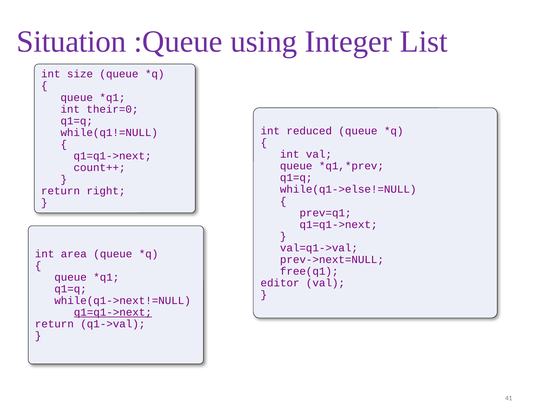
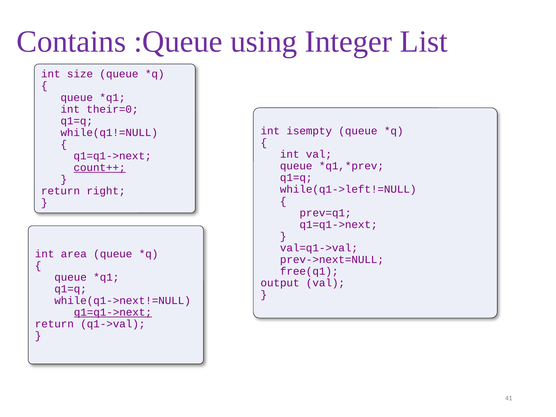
Situation: Situation -> Contains (71, 42)
reduced: reduced -> isempty (309, 131)
count++ underline: none -> present (100, 168)
while(q1->else!=NULL: while(q1->else!=NULL -> while(q1->left!=NULL (348, 189)
editor: editor -> output (280, 283)
